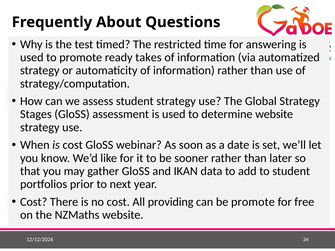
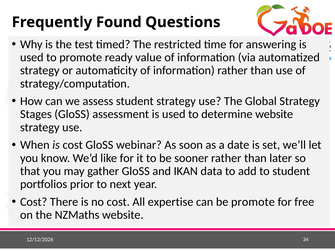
About: About -> Found (119, 22)
takes: takes -> value (148, 57)
providing: providing -> expertise (171, 202)
